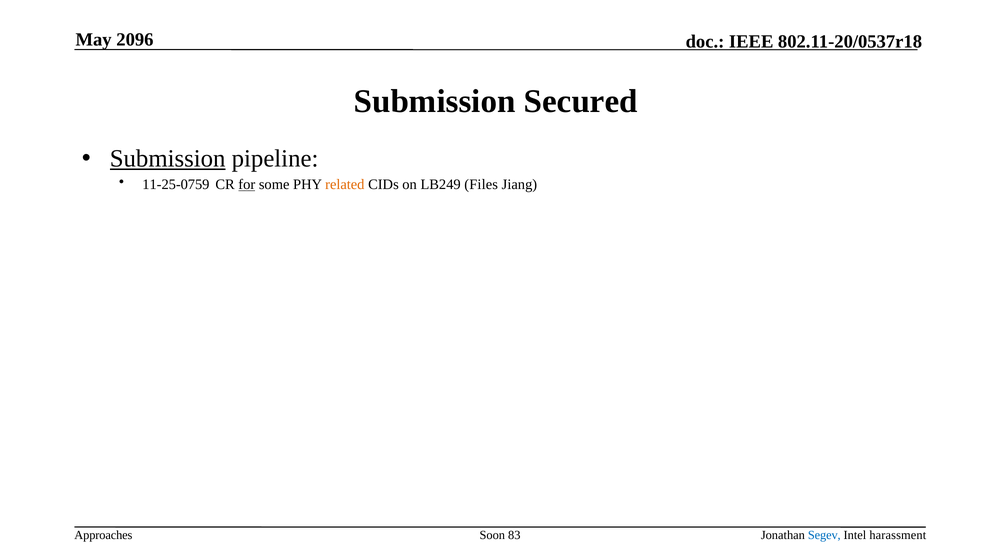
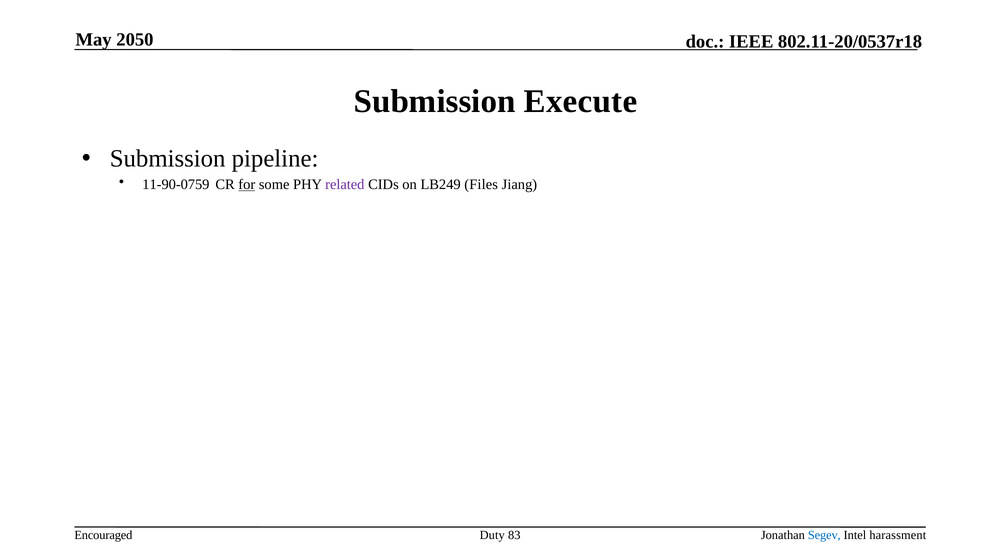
2096: 2096 -> 2050 (135, 39)
Secured: Secured -> Execute (581, 101)
Submission underline: present -> none (168, 159)
11-25-0759: 11-25-0759 -> 11-90-0759 (176, 184)
related colour: orange -> purple (345, 184)
Approaches: Approaches -> Encouraged (103, 535)
Soon: Soon -> Duty (492, 535)
